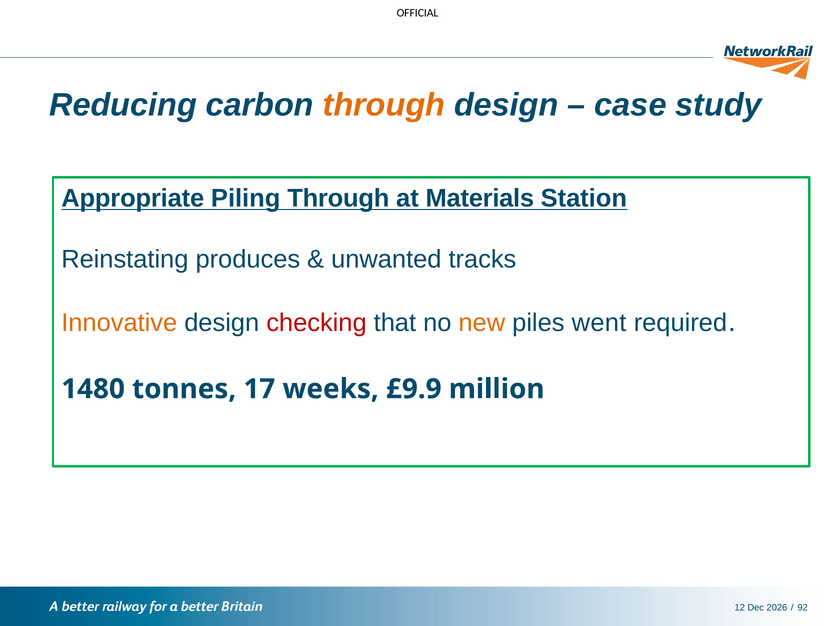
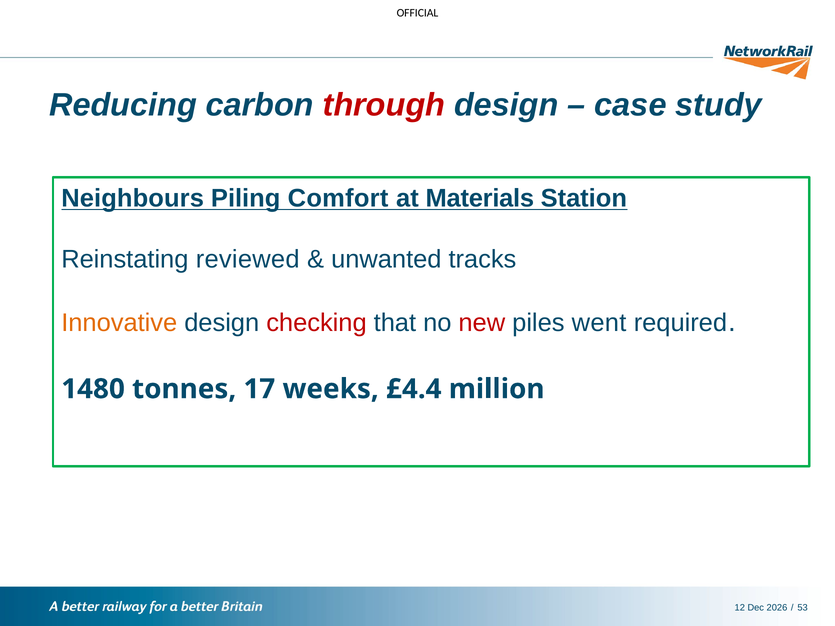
through colour: orange -> red (384, 105)
Appropriate: Appropriate -> Neighbours (133, 198)
Piling Through: Through -> Comfort (338, 198)
produces: produces -> reviewed (248, 260)
new colour: orange -> red (482, 323)
£9.9: £9.9 -> £4.4 (414, 389)
92: 92 -> 53 (803, 608)
